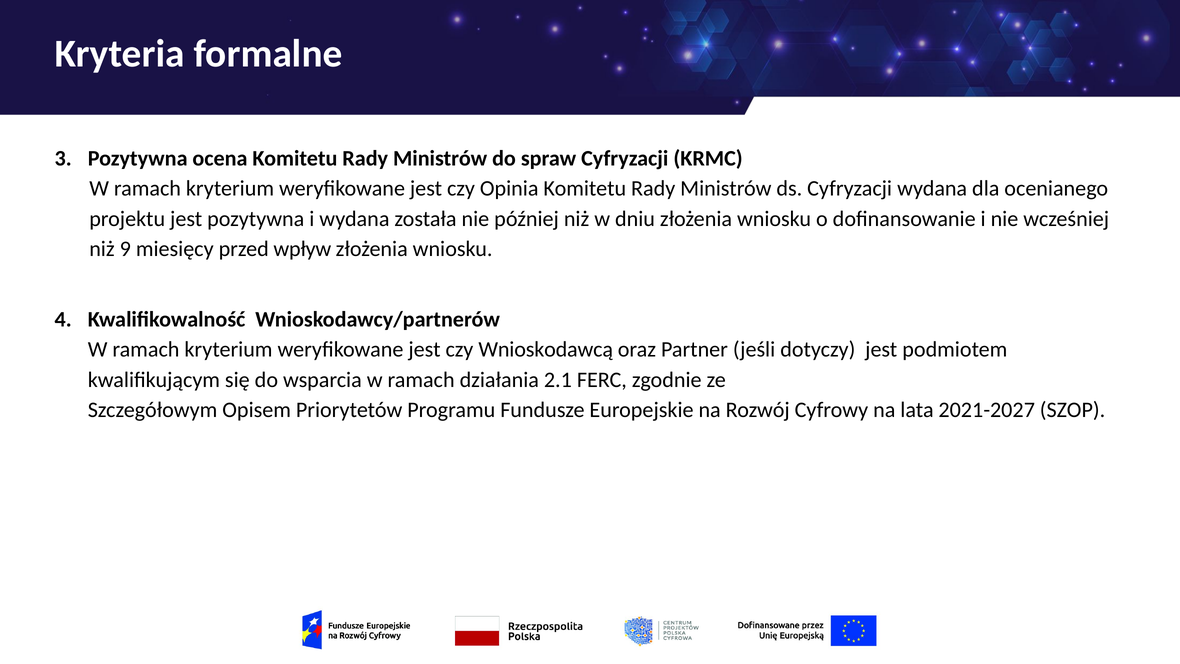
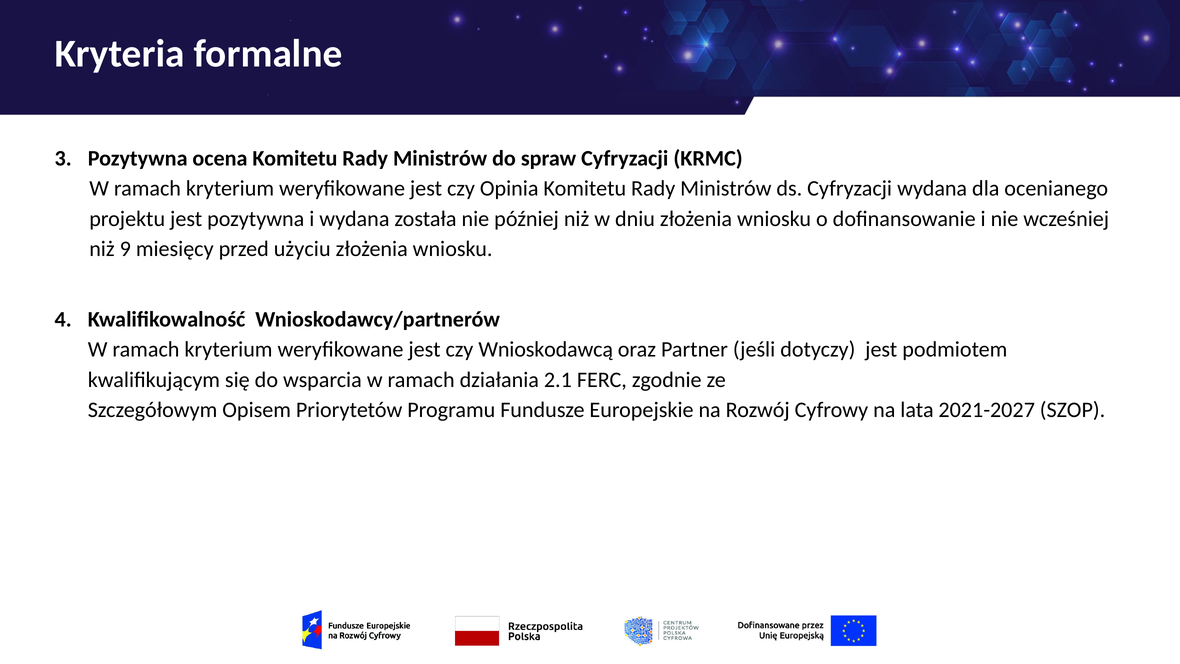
wpływ: wpływ -> użyciu (302, 249)
